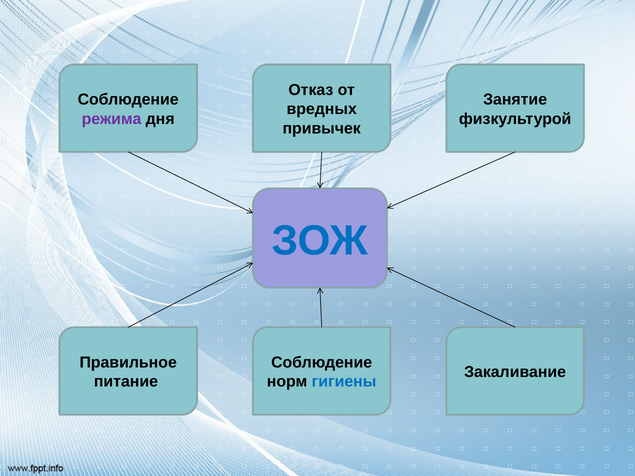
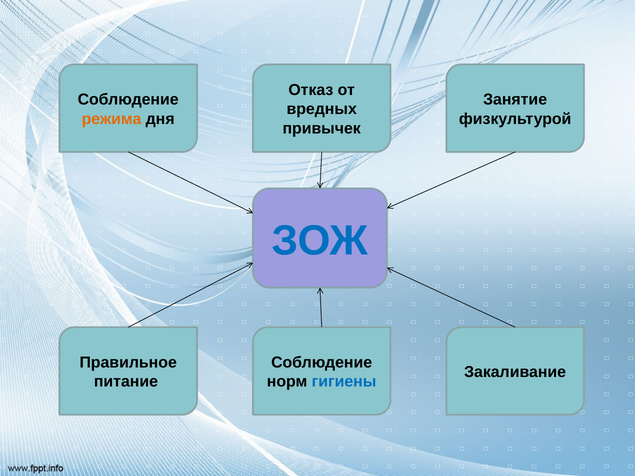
режима colour: purple -> orange (112, 119)
